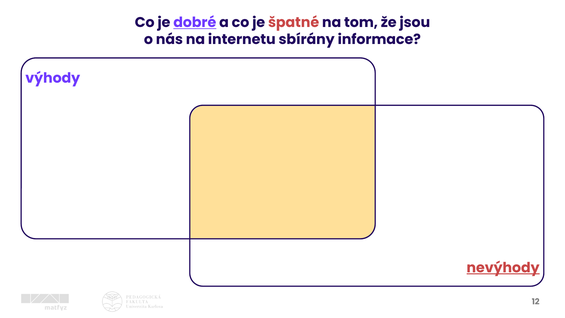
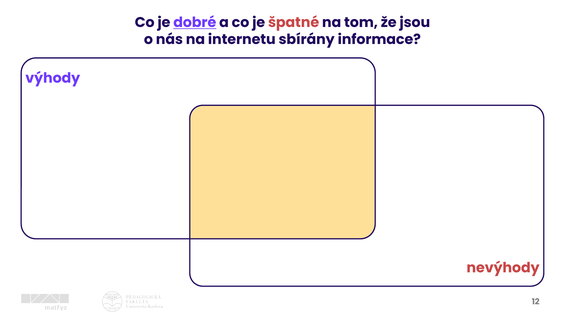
nevýhody underline: present -> none (503, 268)
